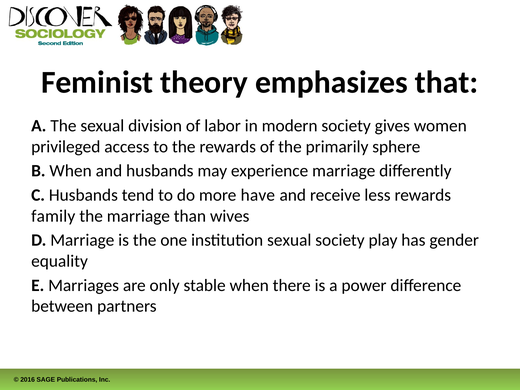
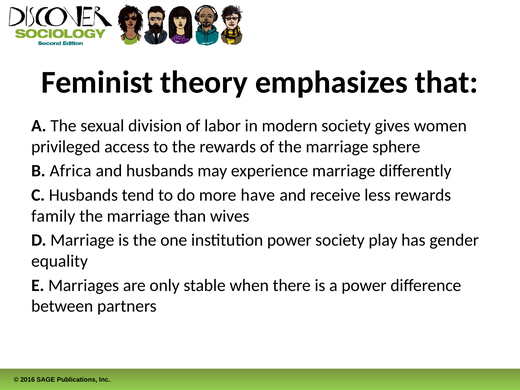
of the primarily: primarily -> marriage (337, 147)
B When: When -> Africa (71, 171)
institution sexual: sexual -> power (289, 240)
